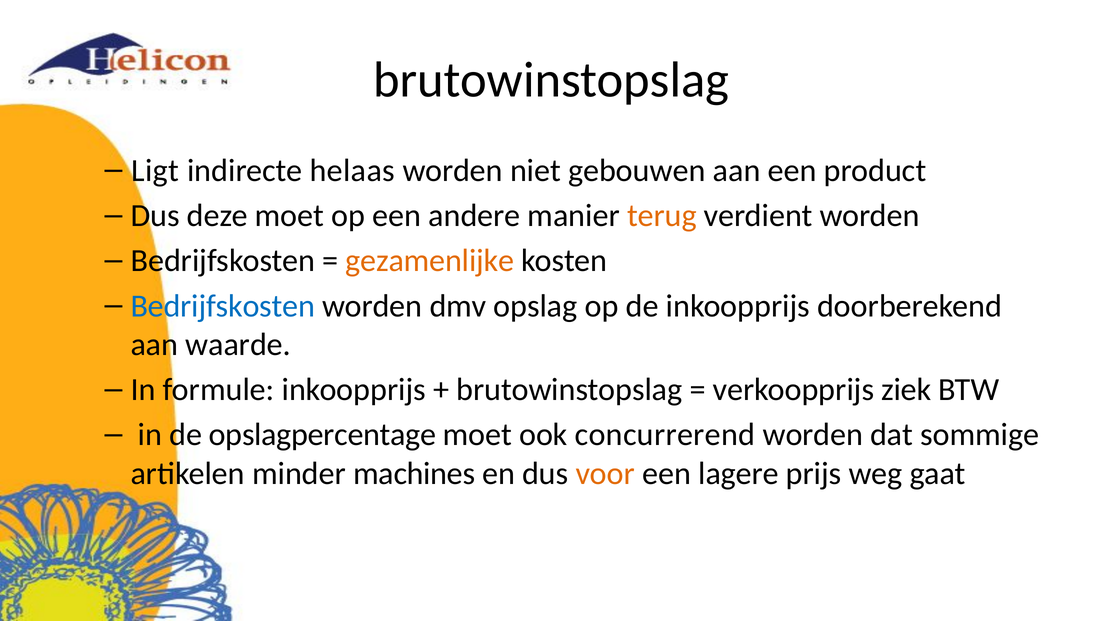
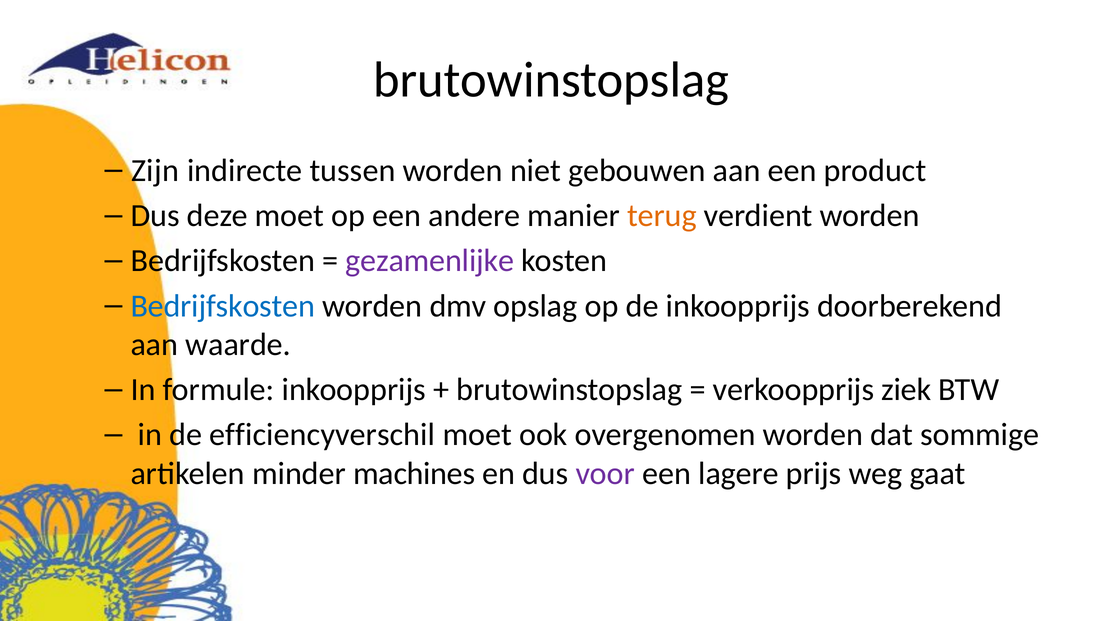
Ligt: Ligt -> Zijn (155, 170)
helaas: helaas -> tussen (352, 170)
gezamenlijke colour: orange -> purple (430, 261)
opslagpercentage: opslagpercentage -> efficiencyverschil (322, 434)
concurrerend: concurrerend -> overgenomen (665, 434)
voor colour: orange -> purple (605, 473)
